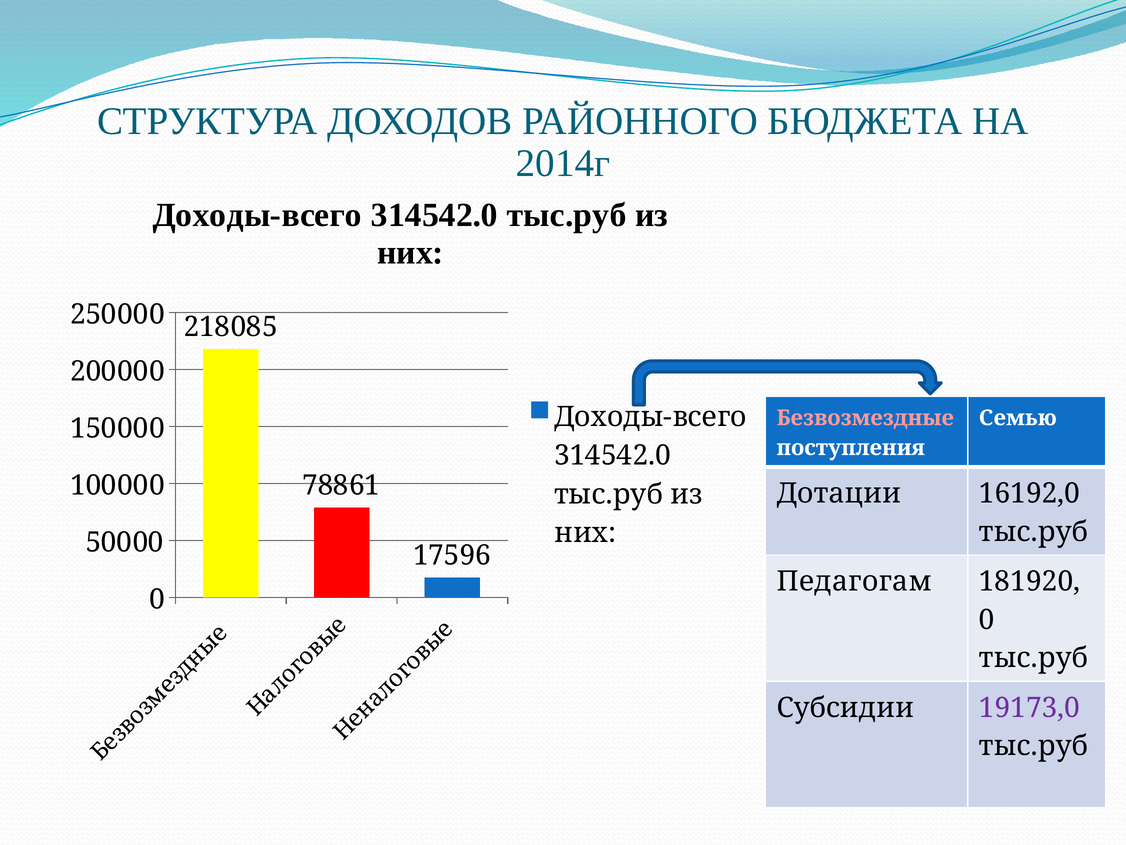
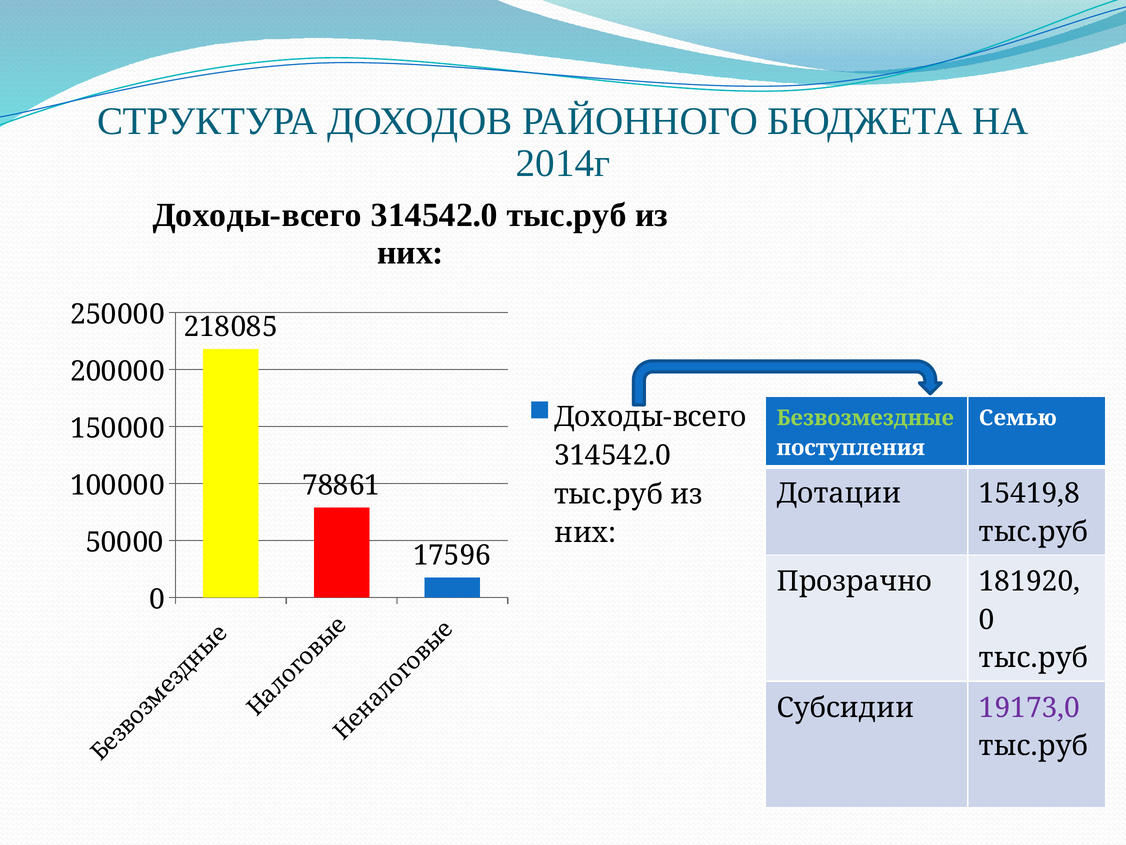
Безвозмездные colour: pink -> light green (865, 418)
16192,0: 16192,0 -> 15419,8 (1030, 493)
Педагогам: Педагогам -> Прозрачно (854, 581)
